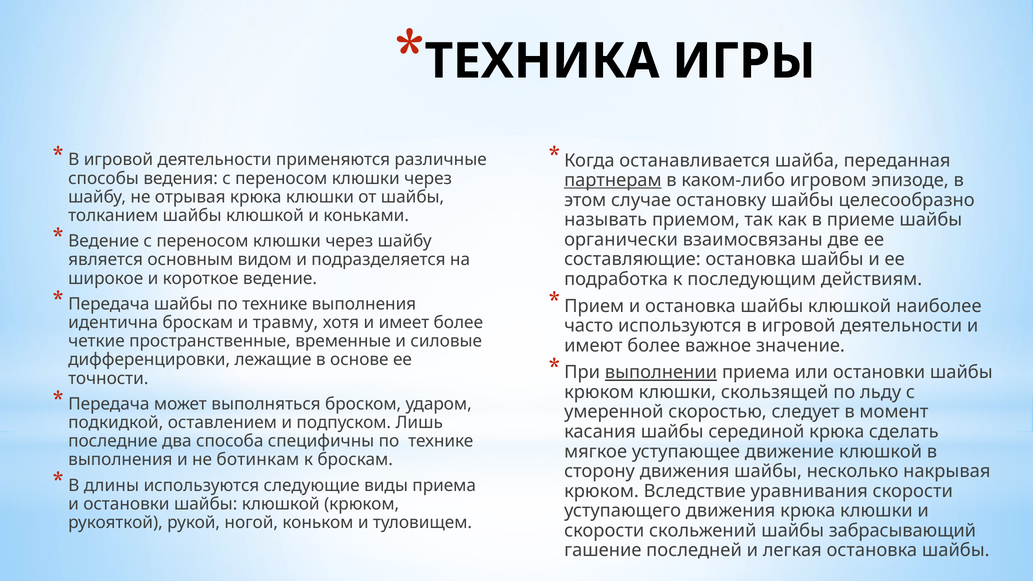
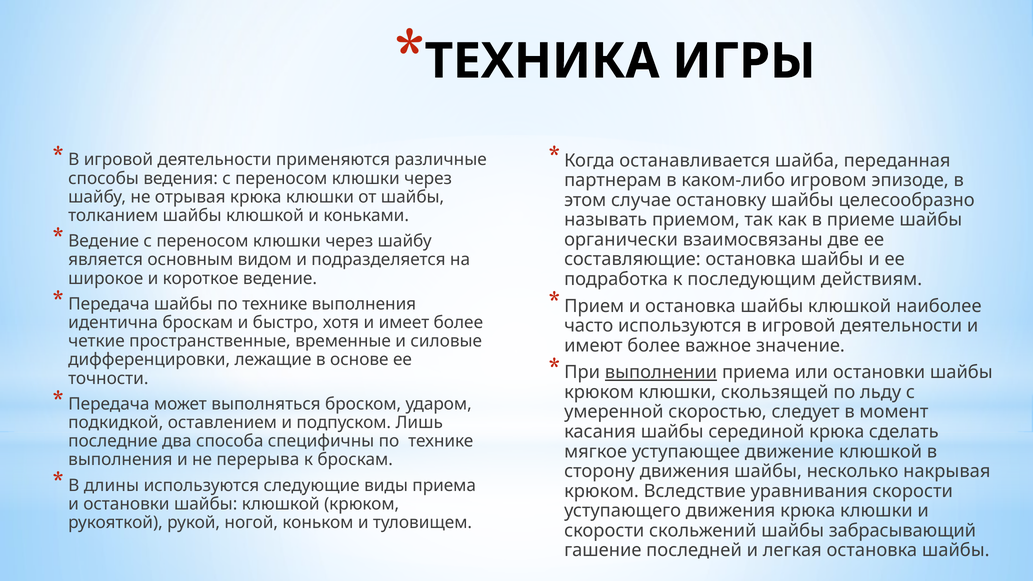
партнерам underline: present -> none (613, 180)
травму: травму -> быстро (285, 323)
ботинкам: ботинкам -> перерыва (258, 460)
